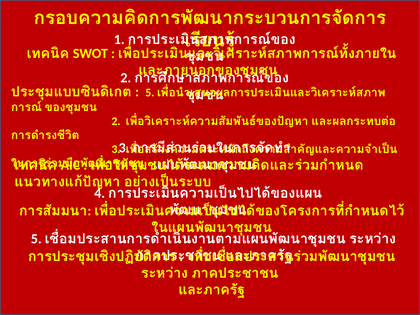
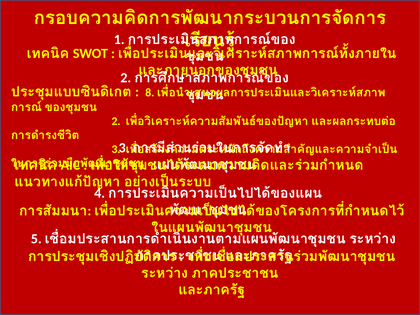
5: 5 -> 8 (150, 93)
